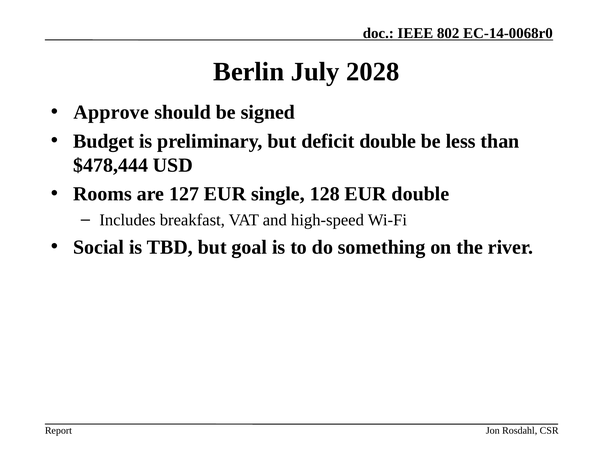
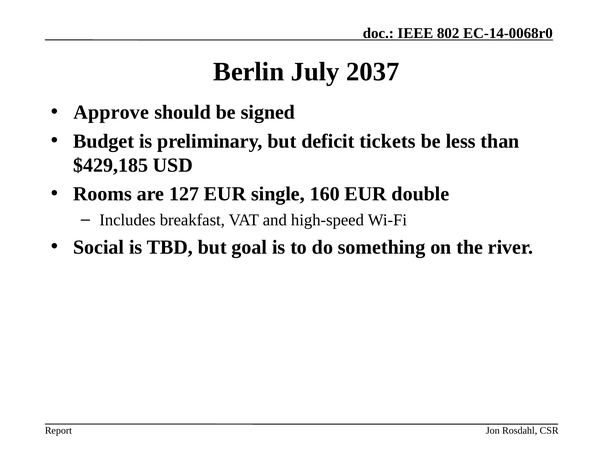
2028: 2028 -> 2037 (373, 72)
deficit double: double -> tickets (388, 141)
$478,444: $478,444 -> $429,185 (111, 165)
128: 128 -> 160 (325, 194)
